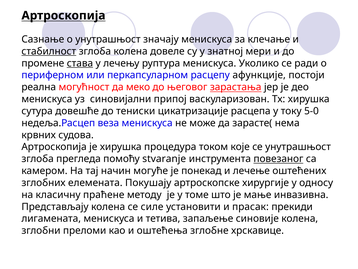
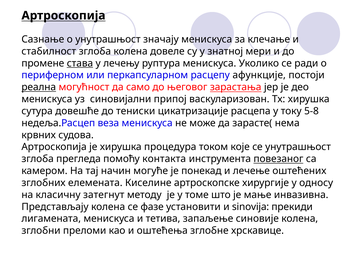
стабилност underline: present -> none (49, 51)
реална underline: none -> present (39, 87)
меко: меко -> само (138, 87)
5-0: 5-0 -> 5-8 (311, 111)
stvaranje: stvaranje -> контакта (164, 159)
Покушају: Покушају -> Киселине (148, 182)
праћене: праћене -> затегнут (104, 194)
силе: силе -> фазе (152, 206)
прасак: прасак -> sinovija (251, 206)
